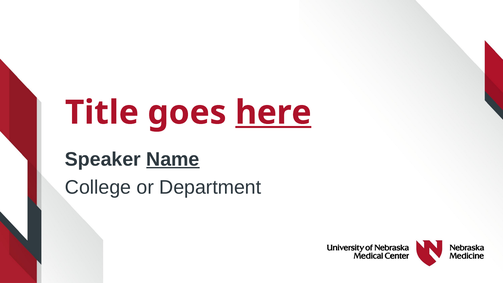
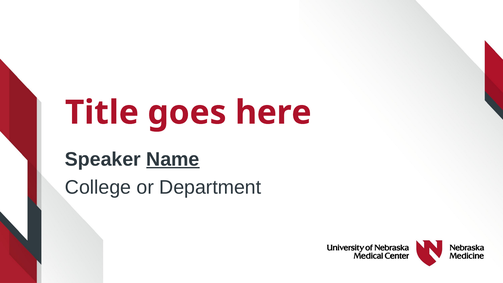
here underline: present -> none (273, 113)
